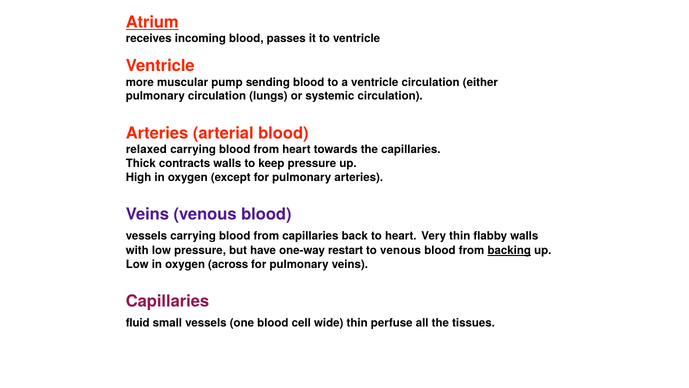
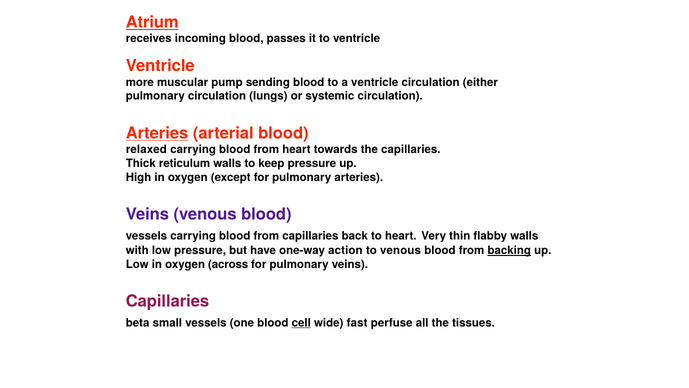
Arteries underline: none -> present (157, 133)
contracts: contracts -> reticulum (185, 163)
restart: restart -> action (345, 250)
fluid: fluid -> beta (138, 322)
cell underline: none -> present (301, 322)
wide thin: thin -> fast (357, 322)
